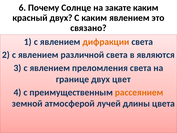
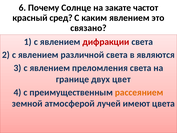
закате каким: каким -> частот (146, 8)
красный двух: двух -> сред (61, 18)
дифракции colour: orange -> red (106, 42)
длины: длины -> имеют (136, 103)
